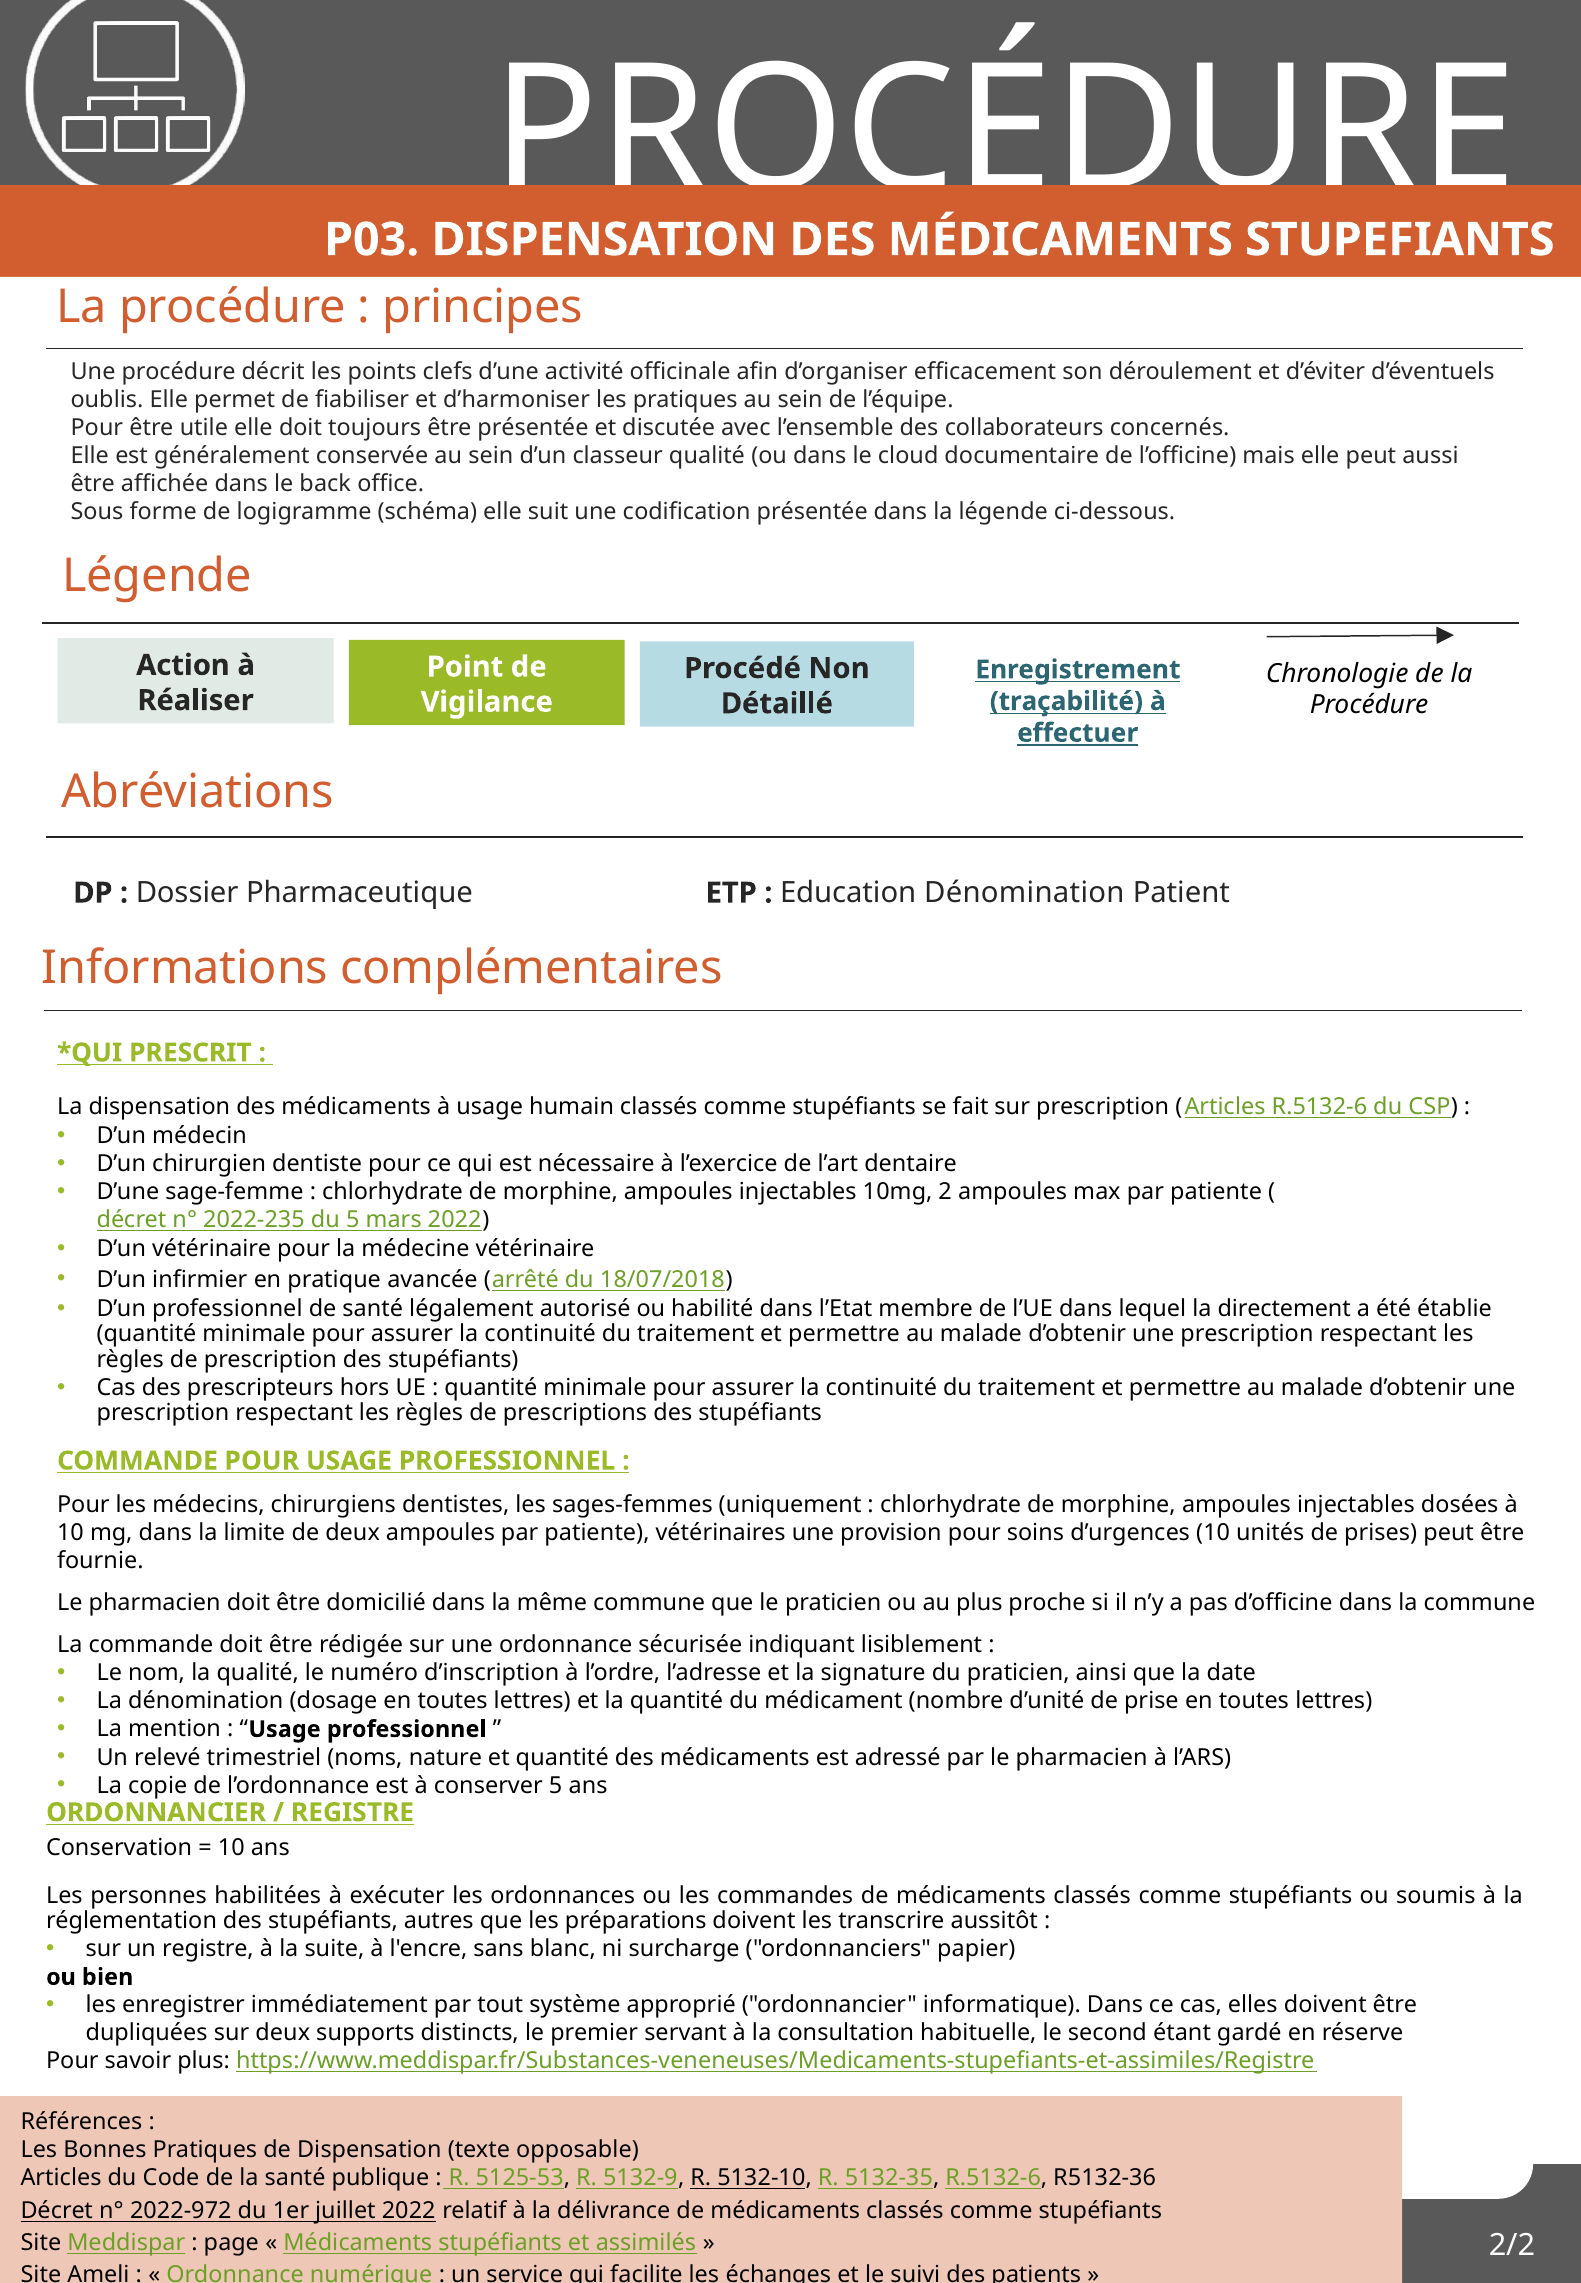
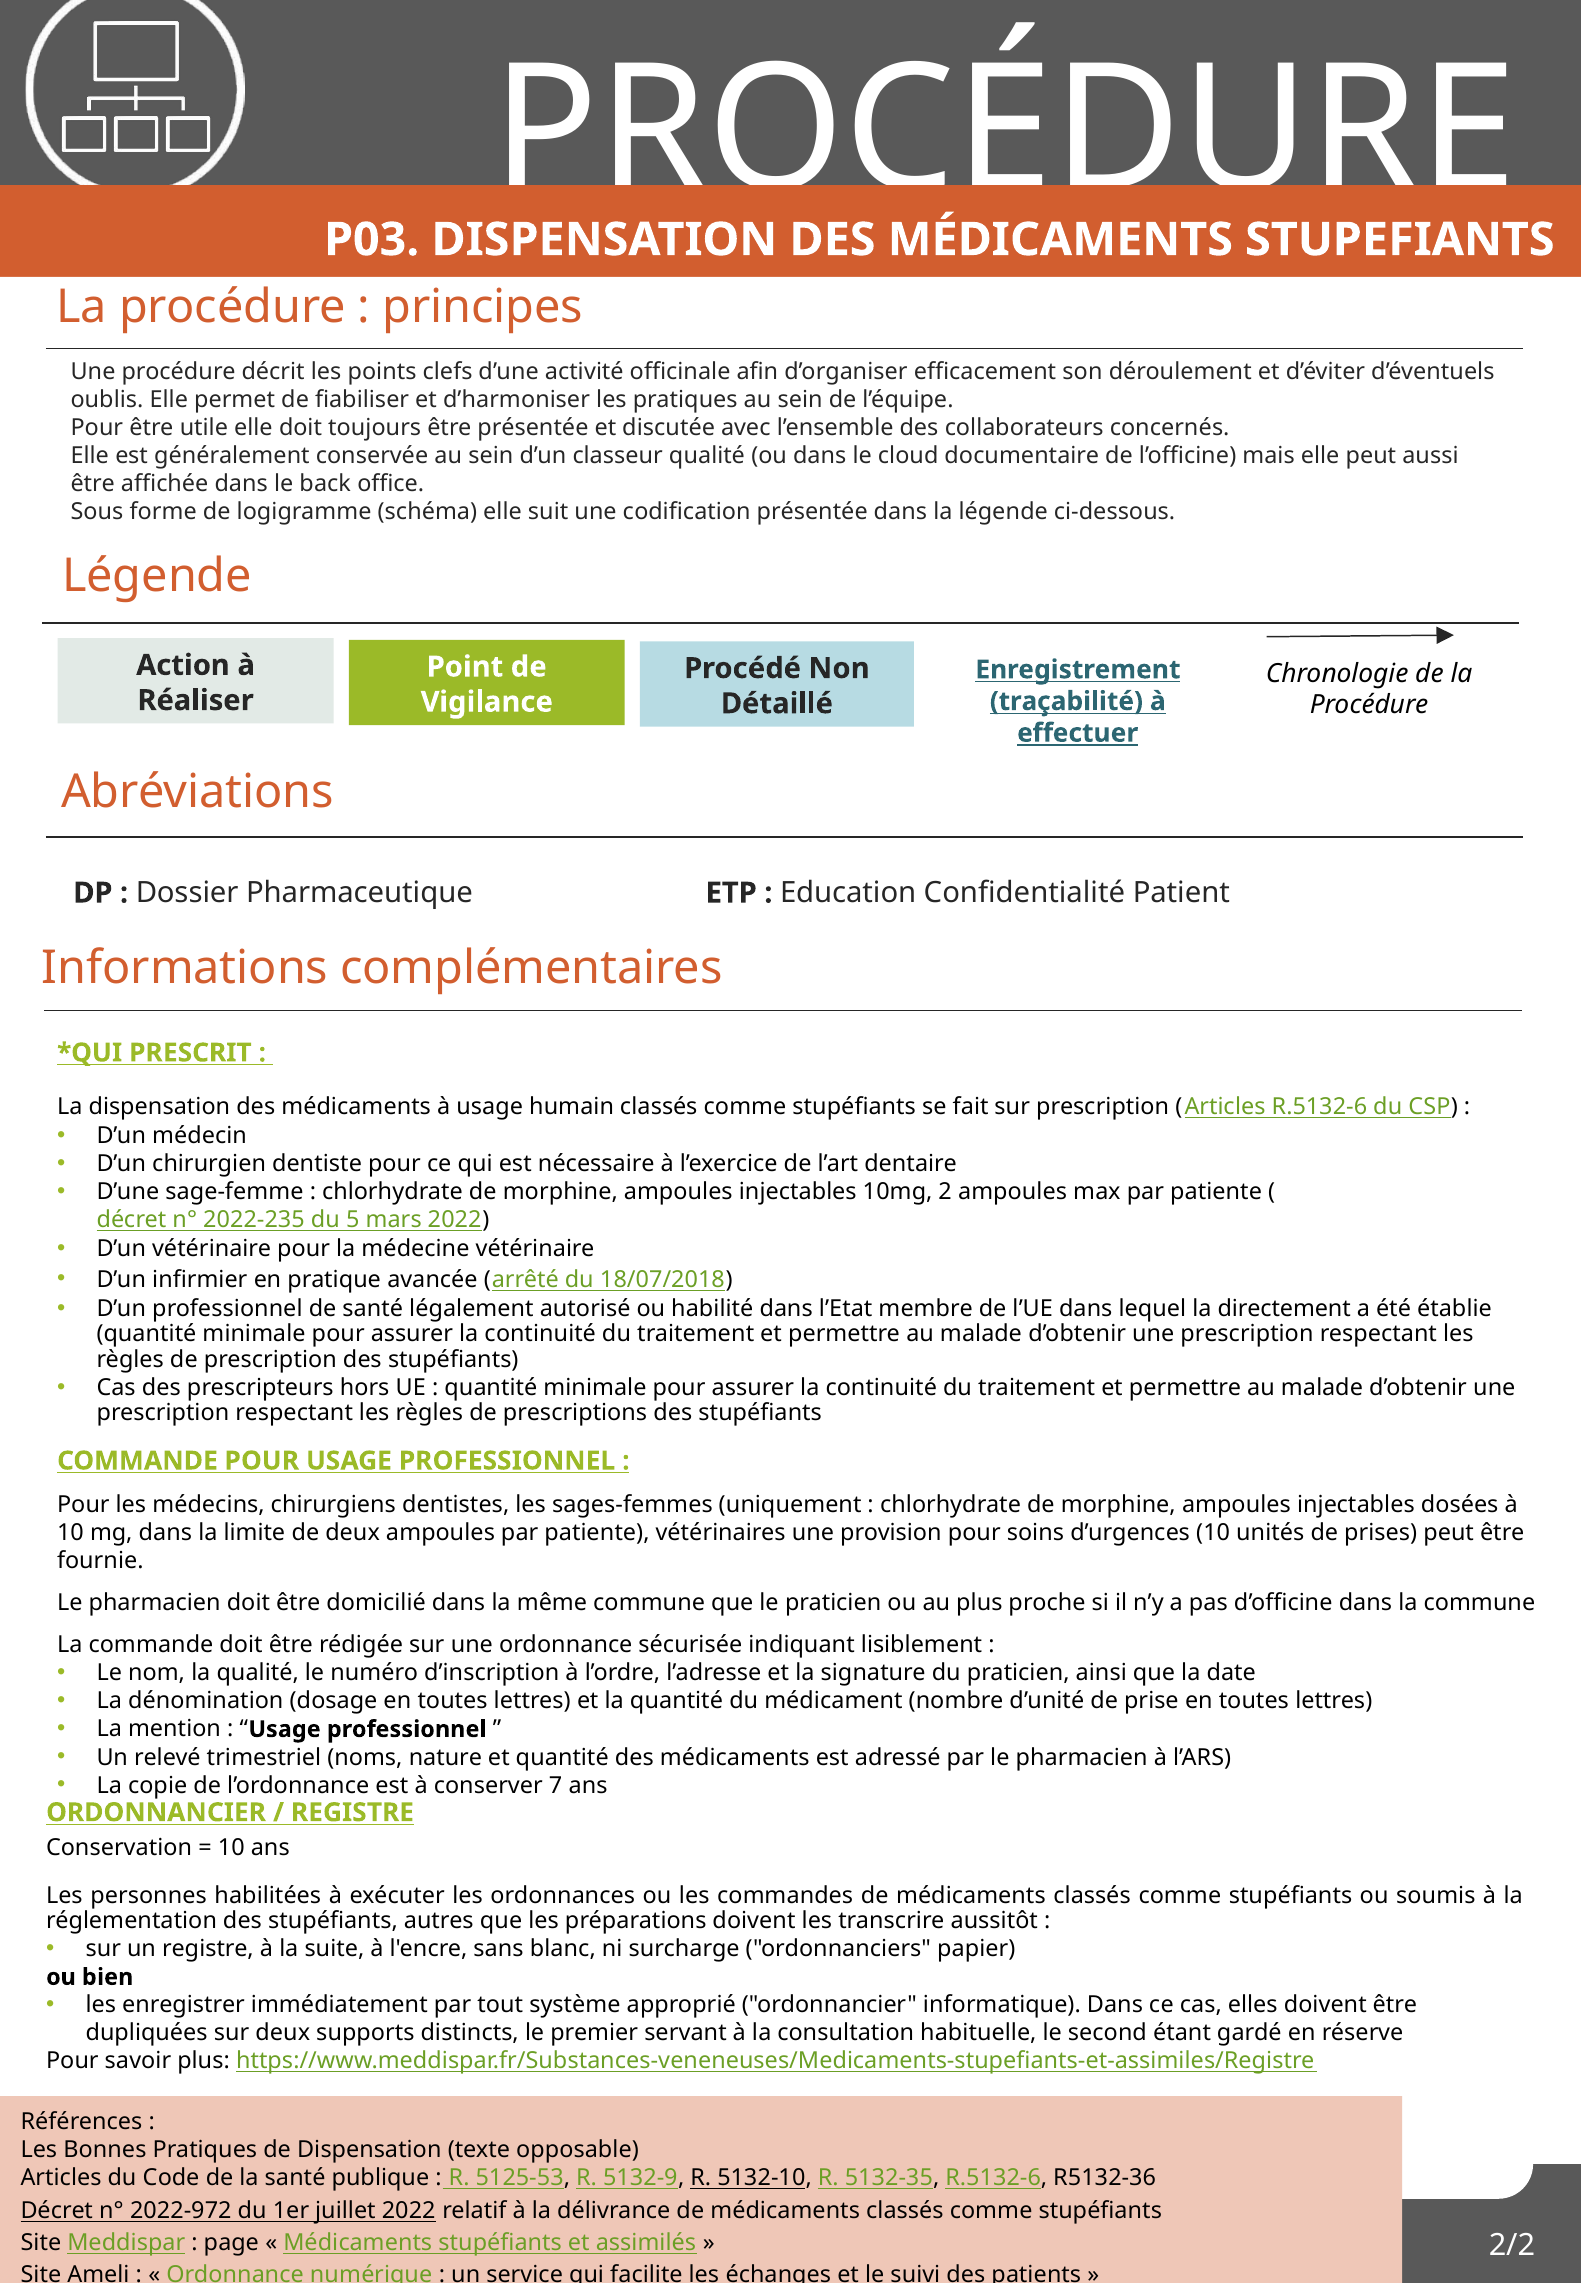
Education Dénomination: Dénomination -> Confidentialité (1024, 893)
conserver 5: 5 -> 7 (556, 1786)
